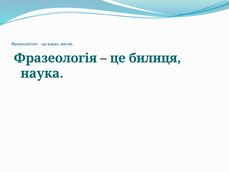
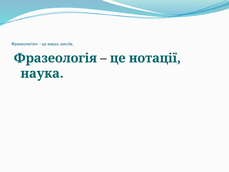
билиця: билиця -> нотації (155, 58)
